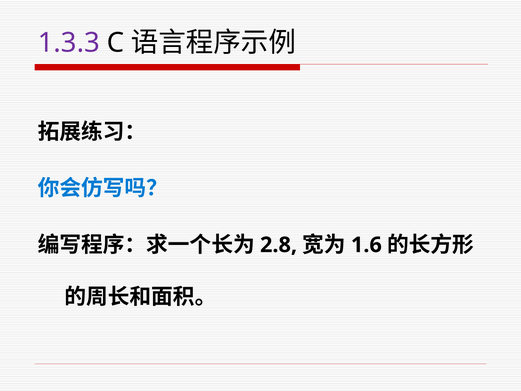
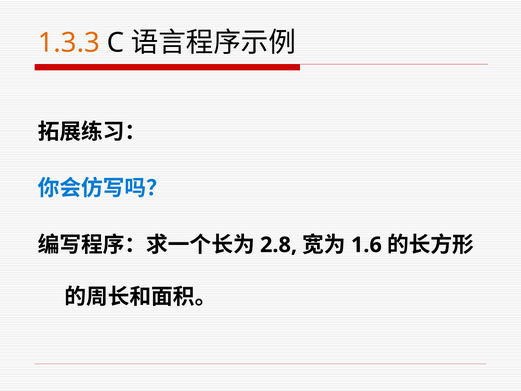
1.3.3 colour: purple -> orange (69, 43)
